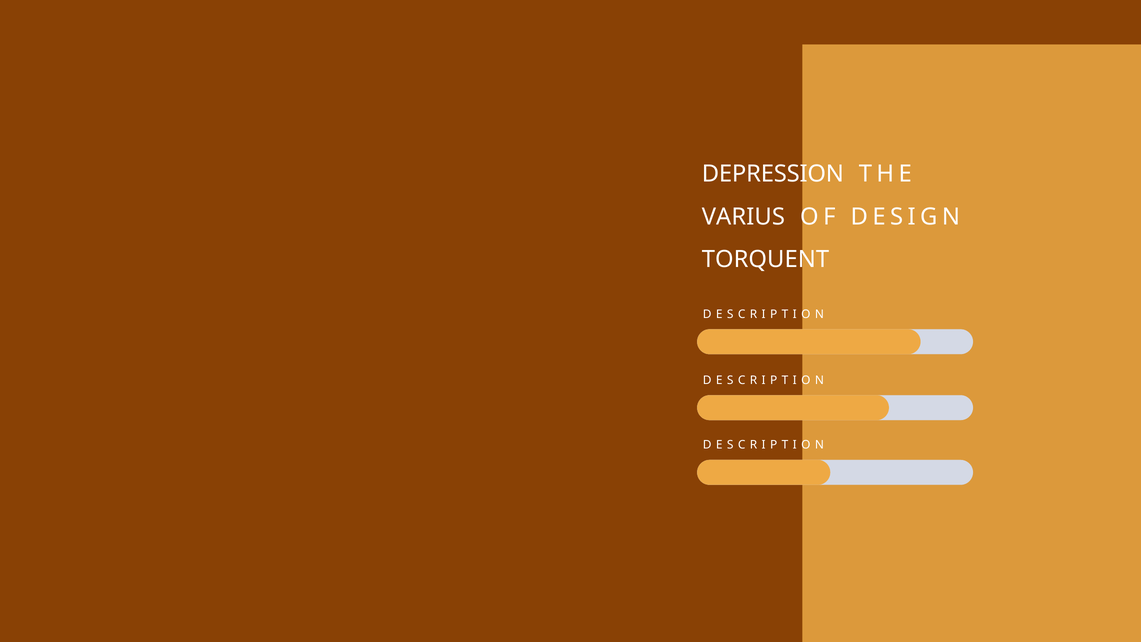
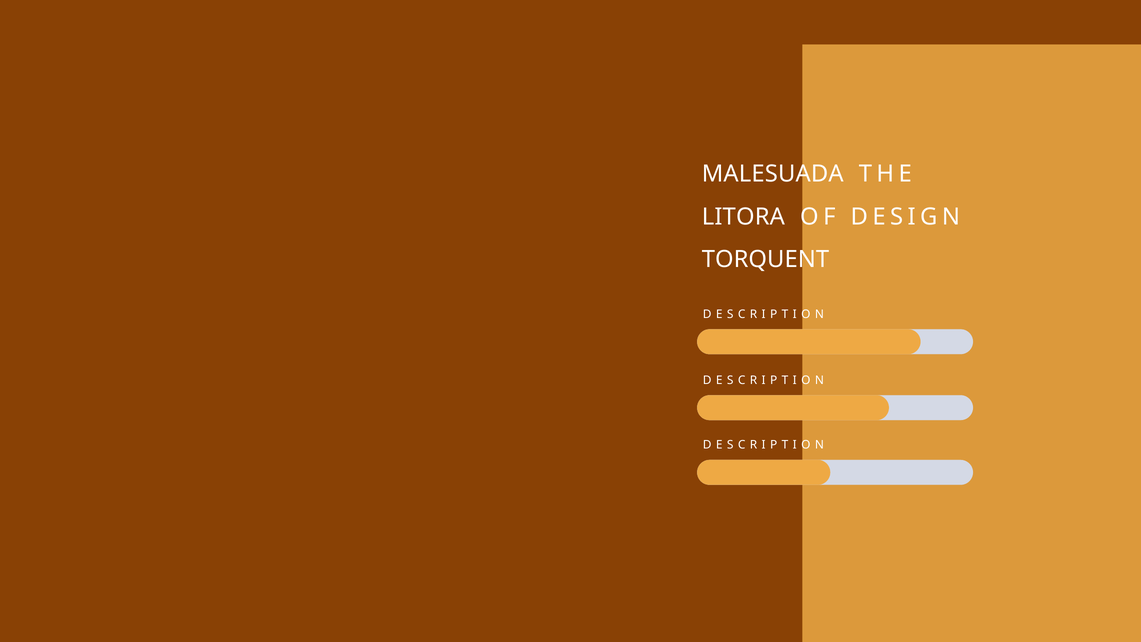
DEPRESSION: DEPRESSION -> MALESUADA (773, 174)
VARIUS: VARIUS -> LITORA (743, 217)
